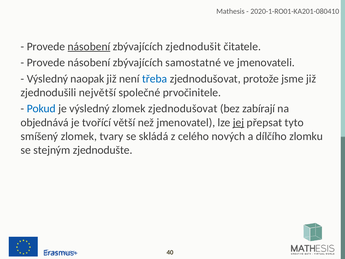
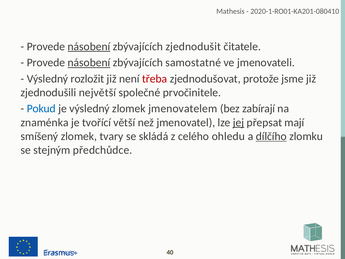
násobení underline: none -> present (89, 63)
naopak: naopak -> rozložit (87, 79)
třeba colour: blue -> red (155, 79)
zlomek zjednodušovat: zjednodušovat -> jmenovatelem (183, 109)
objednává: objednává -> znaménka (45, 122)
tyto: tyto -> mají (294, 122)
nových: nových -> ohledu (228, 136)
dílčího underline: none -> present (271, 136)
zjednodušte: zjednodušte -> předchůdce (103, 150)
